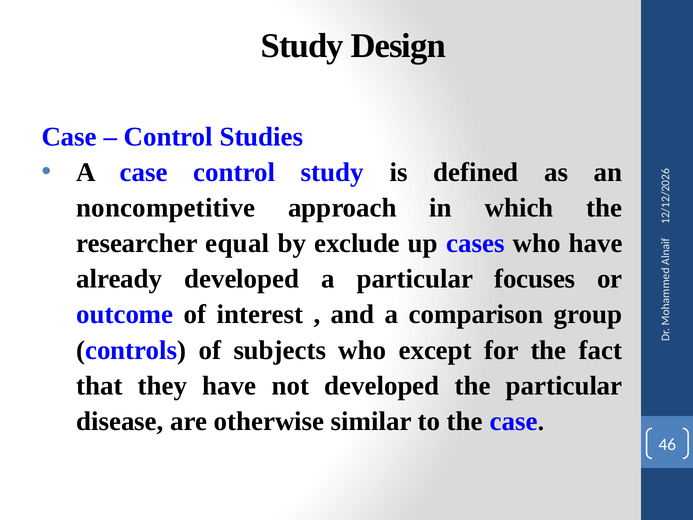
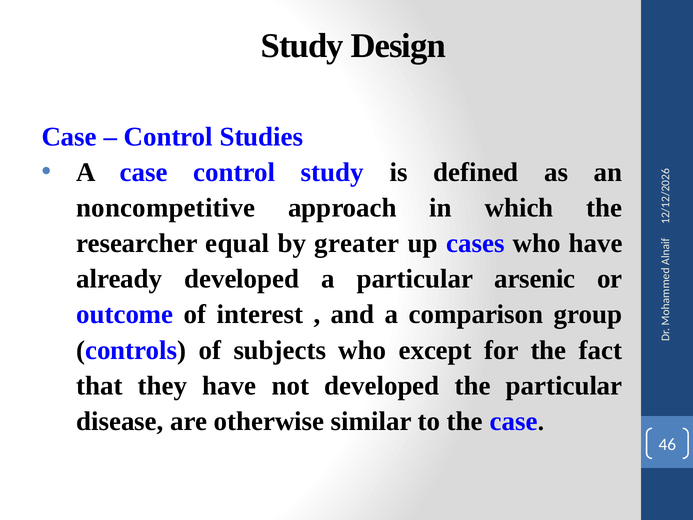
exclude: exclude -> greater (357, 243)
focuses: focuses -> arsenic (535, 279)
